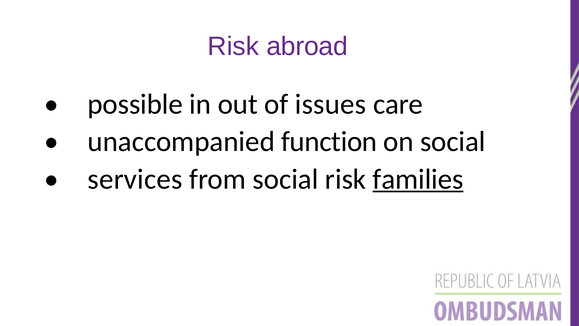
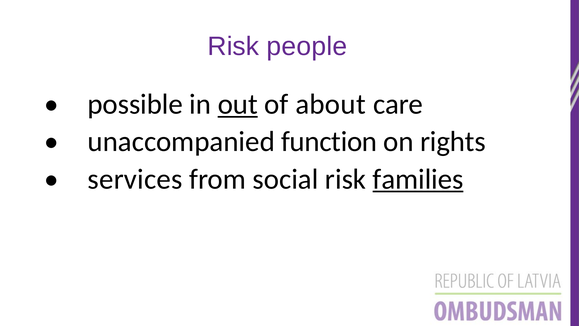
abroad: abroad -> people (307, 46)
out underline: none -> present (238, 104)
issues: issues -> about (331, 104)
on social: social -> rights (453, 142)
